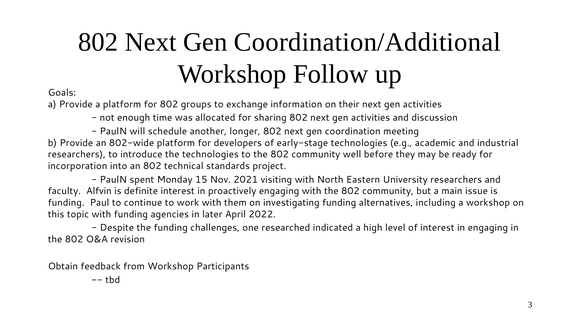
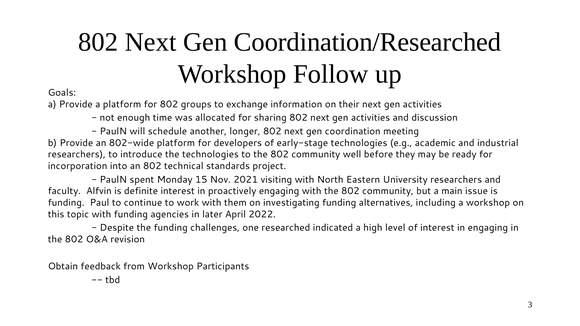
Coordination/Additional: Coordination/Additional -> Coordination/Researched (368, 42)
